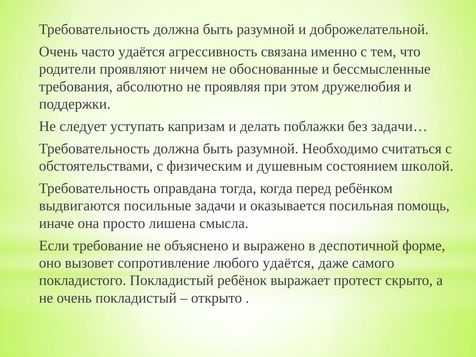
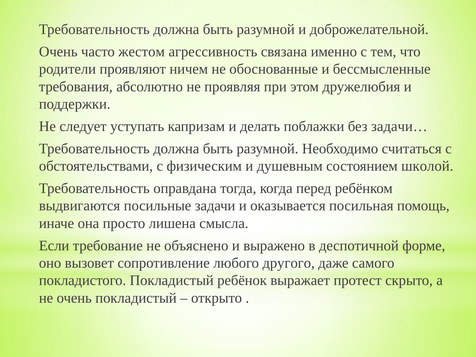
часто удаётся: удаётся -> жестом (142, 52)
любого удаётся: удаётся -> другого (289, 263)
